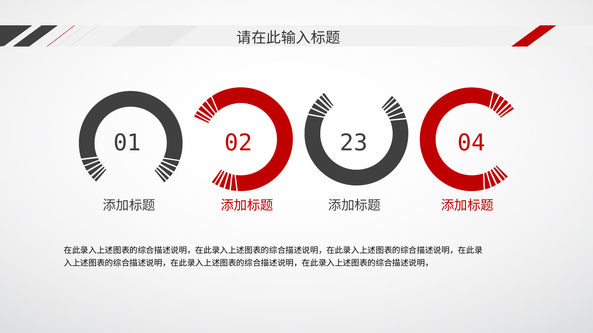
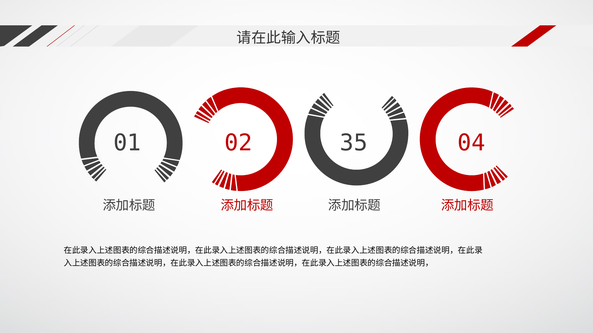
23: 23 -> 35 (354, 143)
